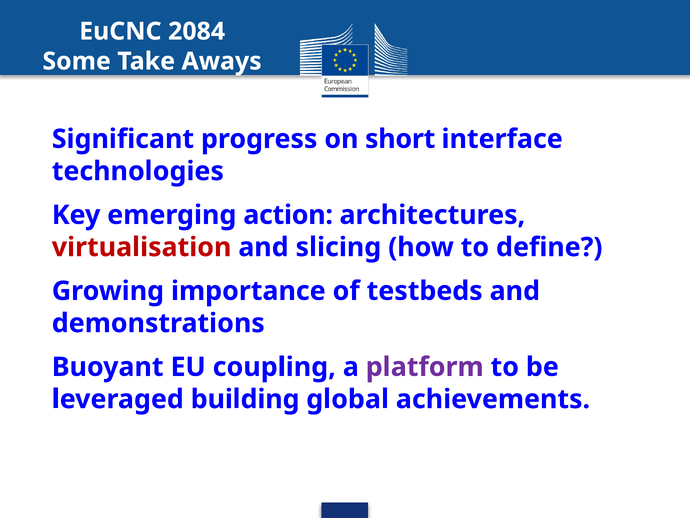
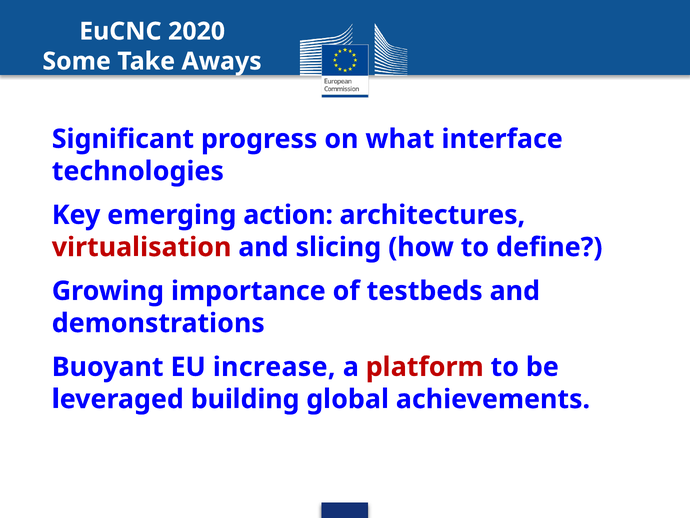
2084: 2084 -> 2020 (197, 31)
short: short -> what (400, 139)
coupling: coupling -> increase (274, 367)
platform colour: purple -> red (425, 367)
